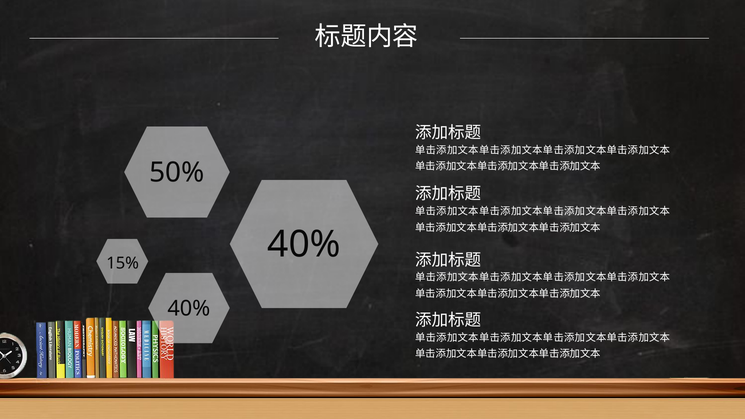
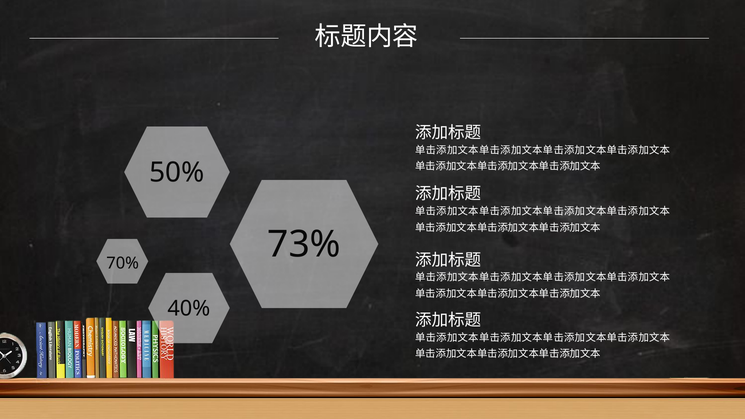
40%: 40% -> 73% (304, 244)
15%: 15% -> 70% (123, 263)
